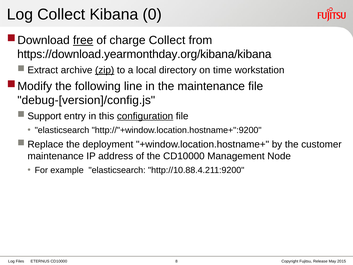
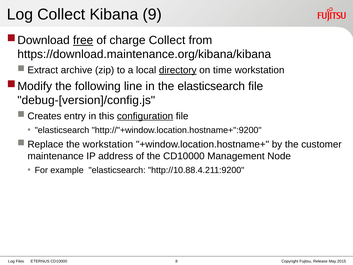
0: 0 -> 9 (152, 15)
https://download.yearmonthday.org/kibana/kibana: https://download.yearmonthday.org/kibana/kibana -> https://download.maintenance.org/kibana/kibana (144, 54)
zip underline: present -> none (105, 70)
directory underline: none -> present (178, 70)
the maintenance: maintenance -> elasticsearch (211, 86)
Support: Support -> Creates (44, 116)
the deployment: deployment -> workstation (108, 144)
